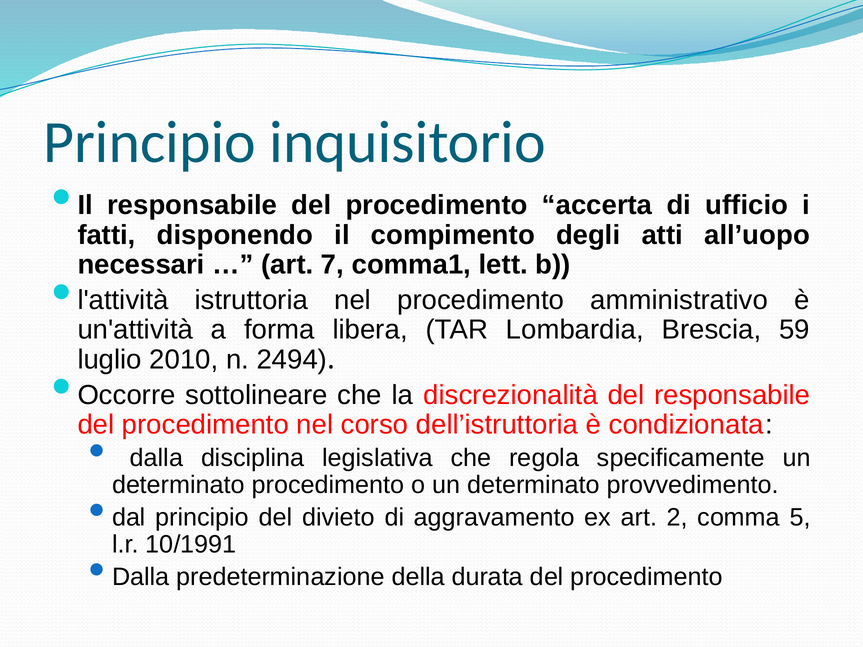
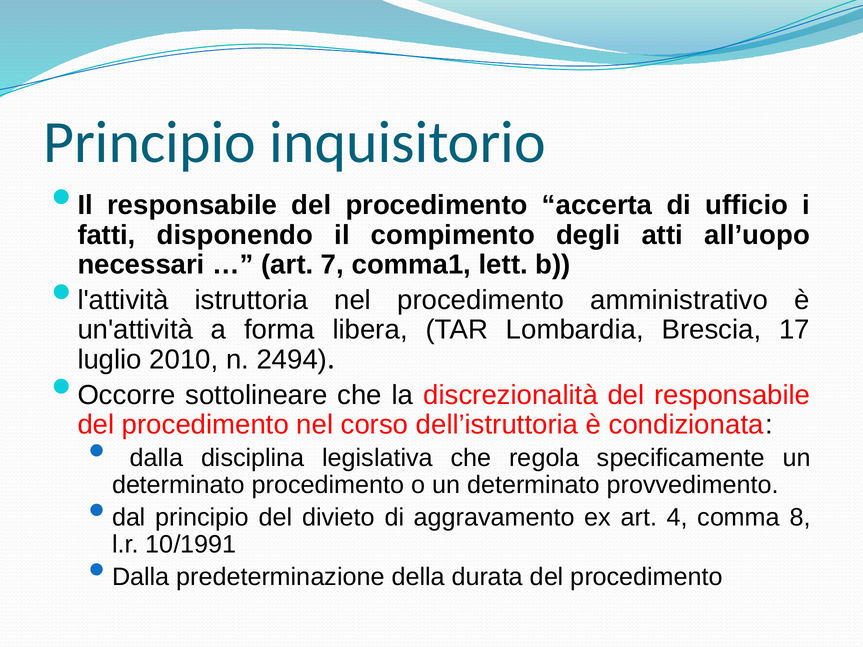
59: 59 -> 17 (794, 330)
2: 2 -> 4 (677, 518)
5: 5 -> 8 (800, 518)
